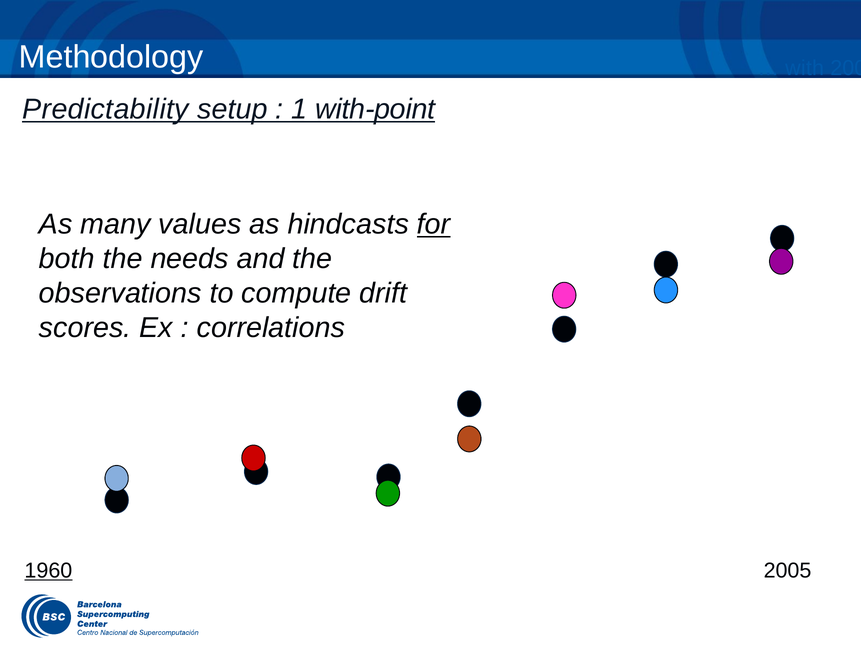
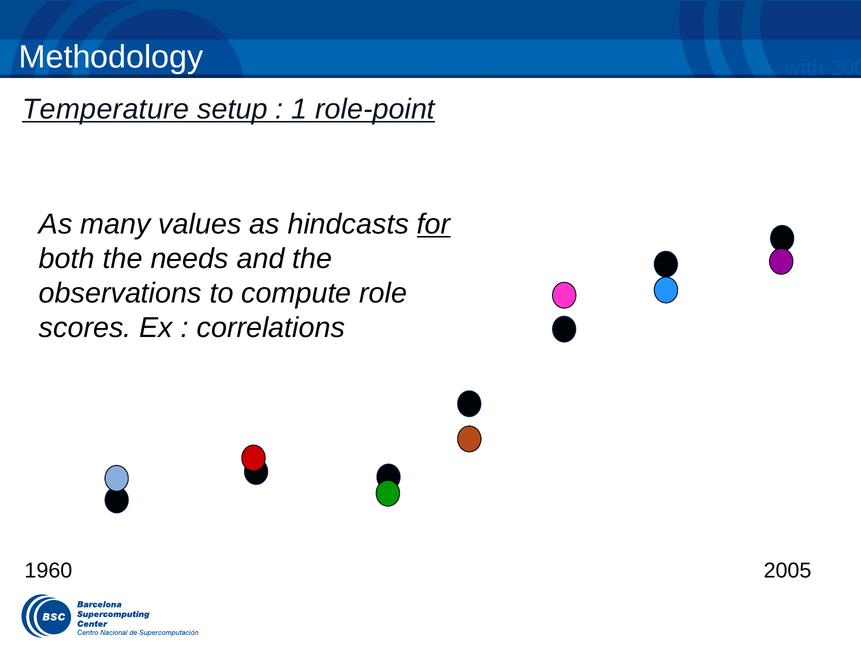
Predictability: Predictability -> Temperature (106, 109)
with-point: with-point -> role-point (375, 109)
drift: drift -> role (383, 293)
1960 underline: present -> none (48, 571)
